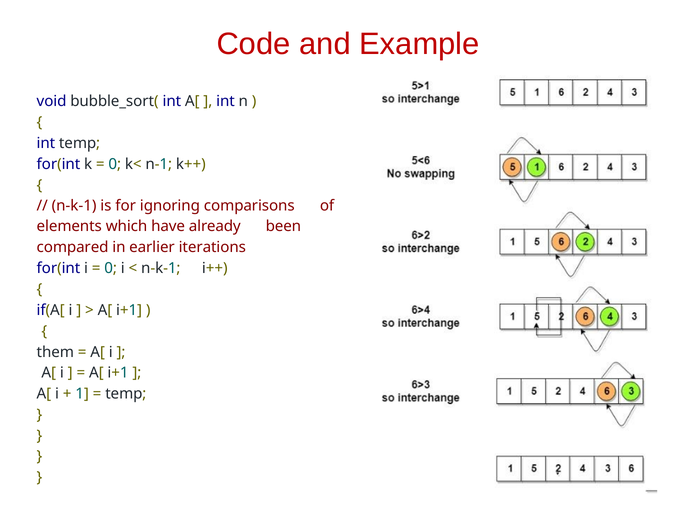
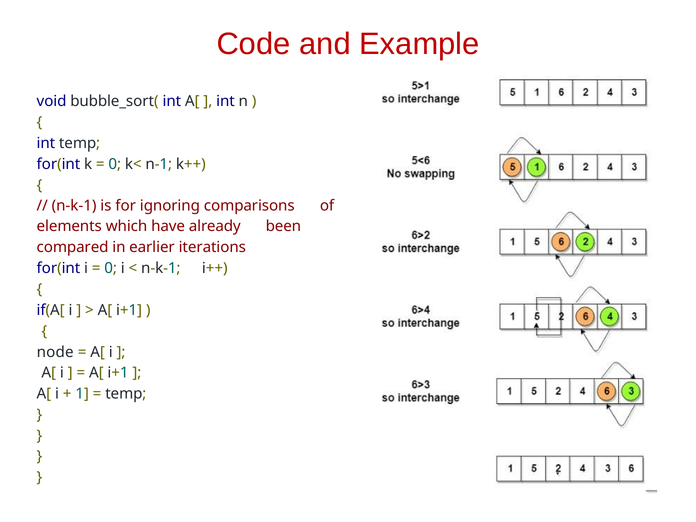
them: them -> node (55, 352)
